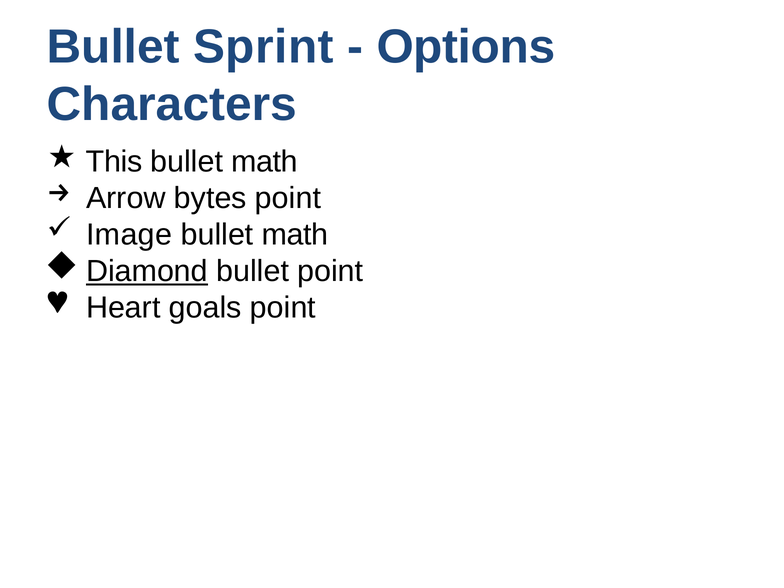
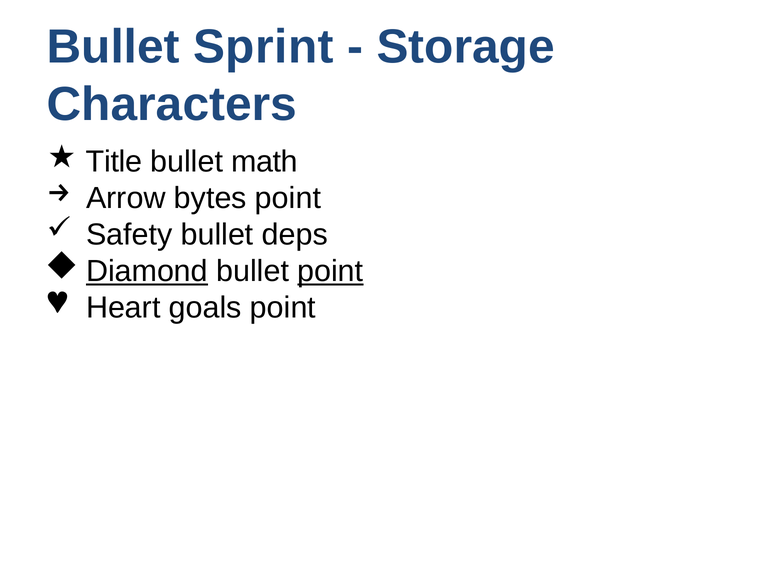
Options: Options -> Storage (466, 47)
This: This -> Title (114, 161)
Image: Image -> Safety (129, 235)
math: math -> deps (295, 235)
point underline: none -> present (330, 271)
